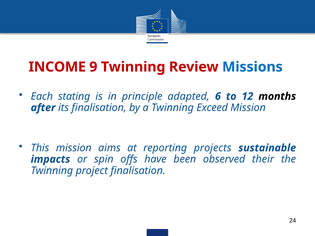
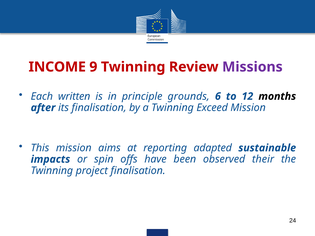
Missions colour: blue -> purple (252, 67)
stating: stating -> written (74, 96)
adapted: adapted -> grounds (189, 96)
projects: projects -> adapted (213, 148)
